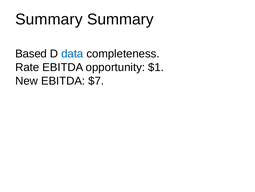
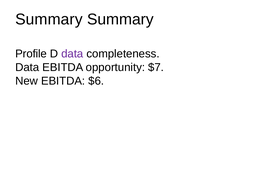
Based: Based -> Profile (31, 53)
data colour: blue -> purple (72, 53)
Rate: Rate -> Data (27, 67)
$1: $1 -> $7 (156, 67)
$7: $7 -> $6 (96, 81)
